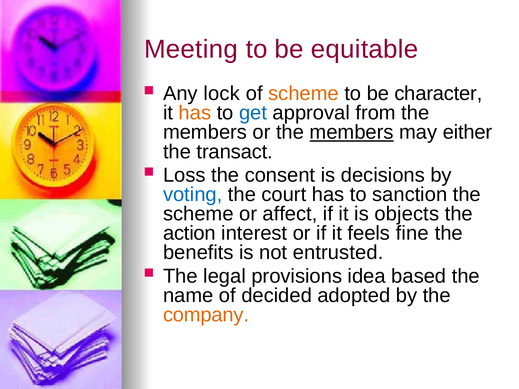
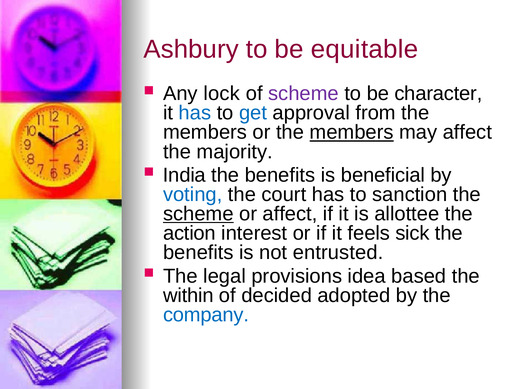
Meeting: Meeting -> Ashbury (191, 49)
scheme colour: orange -> purple (303, 94)
has colour: orange -> blue (195, 113)
may either: either -> affect (467, 132)
transact: transact -> majority (235, 152)
Loss: Loss -> India (184, 175)
consent: consent -> benefits (280, 175)
decisions: decisions -> beneficial (383, 175)
scheme underline: none -> present (198, 214)
objects: objects -> allottee (407, 214)
fine: fine -> sick (413, 233)
name: name -> within (188, 296)
company colour: orange -> blue (206, 315)
